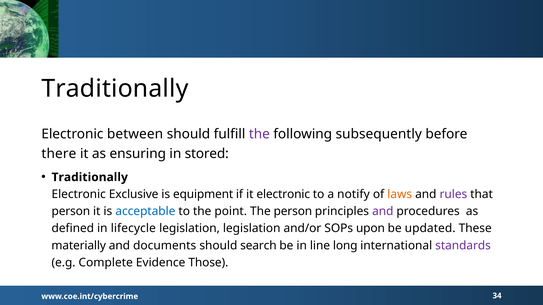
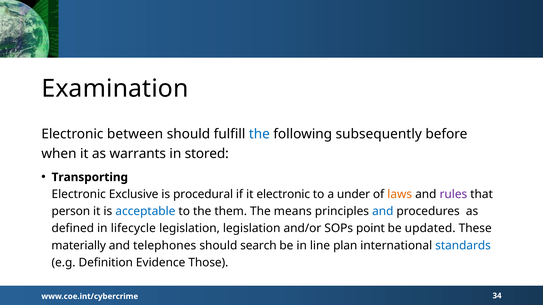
Traditionally: Traditionally -> Examination (115, 89)
the colour: purple -> blue (259, 134)
there: there -> when (59, 154)
ensuring: ensuring -> warrants (138, 154)
Traditionally: Traditionally -> Transporting (90, 177)
equipment: equipment -> procedural (203, 195)
notify: notify -> under (354, 195)
point: point -> them (231, 212)
The person: person -> means (293, 212)
and colour: purple -> blue (383, 212)
upon: upon -> point (370, 229)
documents: documents -> telephones (165, 246)
long: long -> plan (345, 246)
standards colour: purple -> blue (463, 246)
Complete: Complete -> Definition (106, 263)
